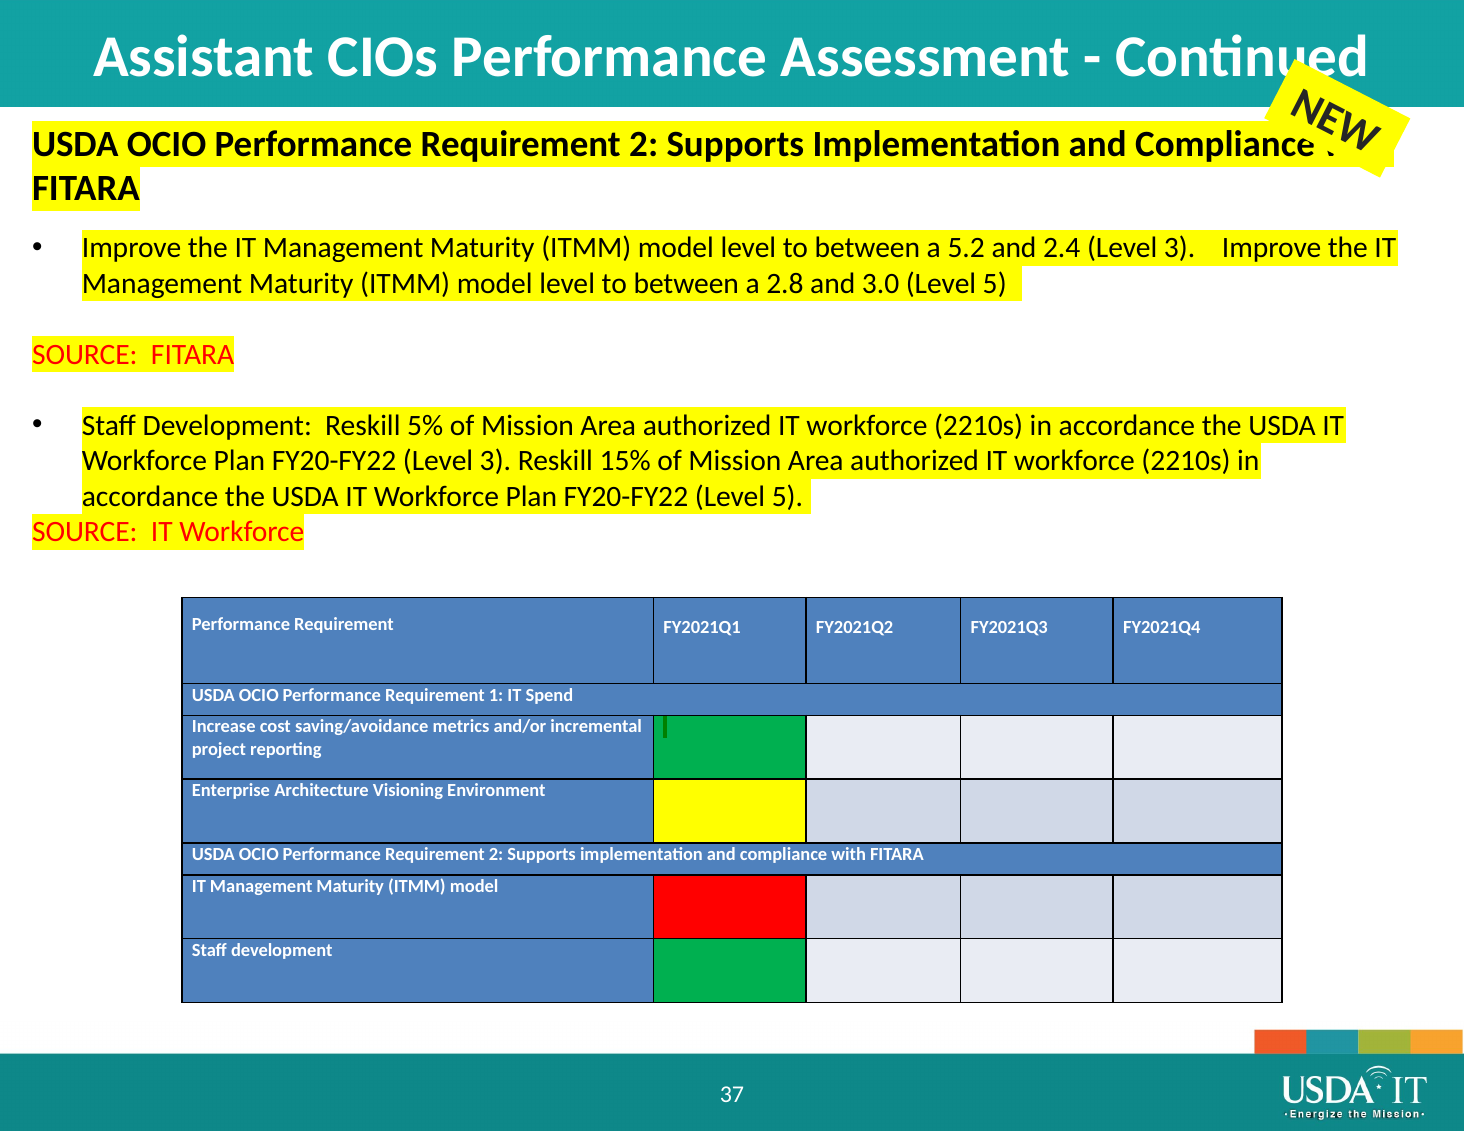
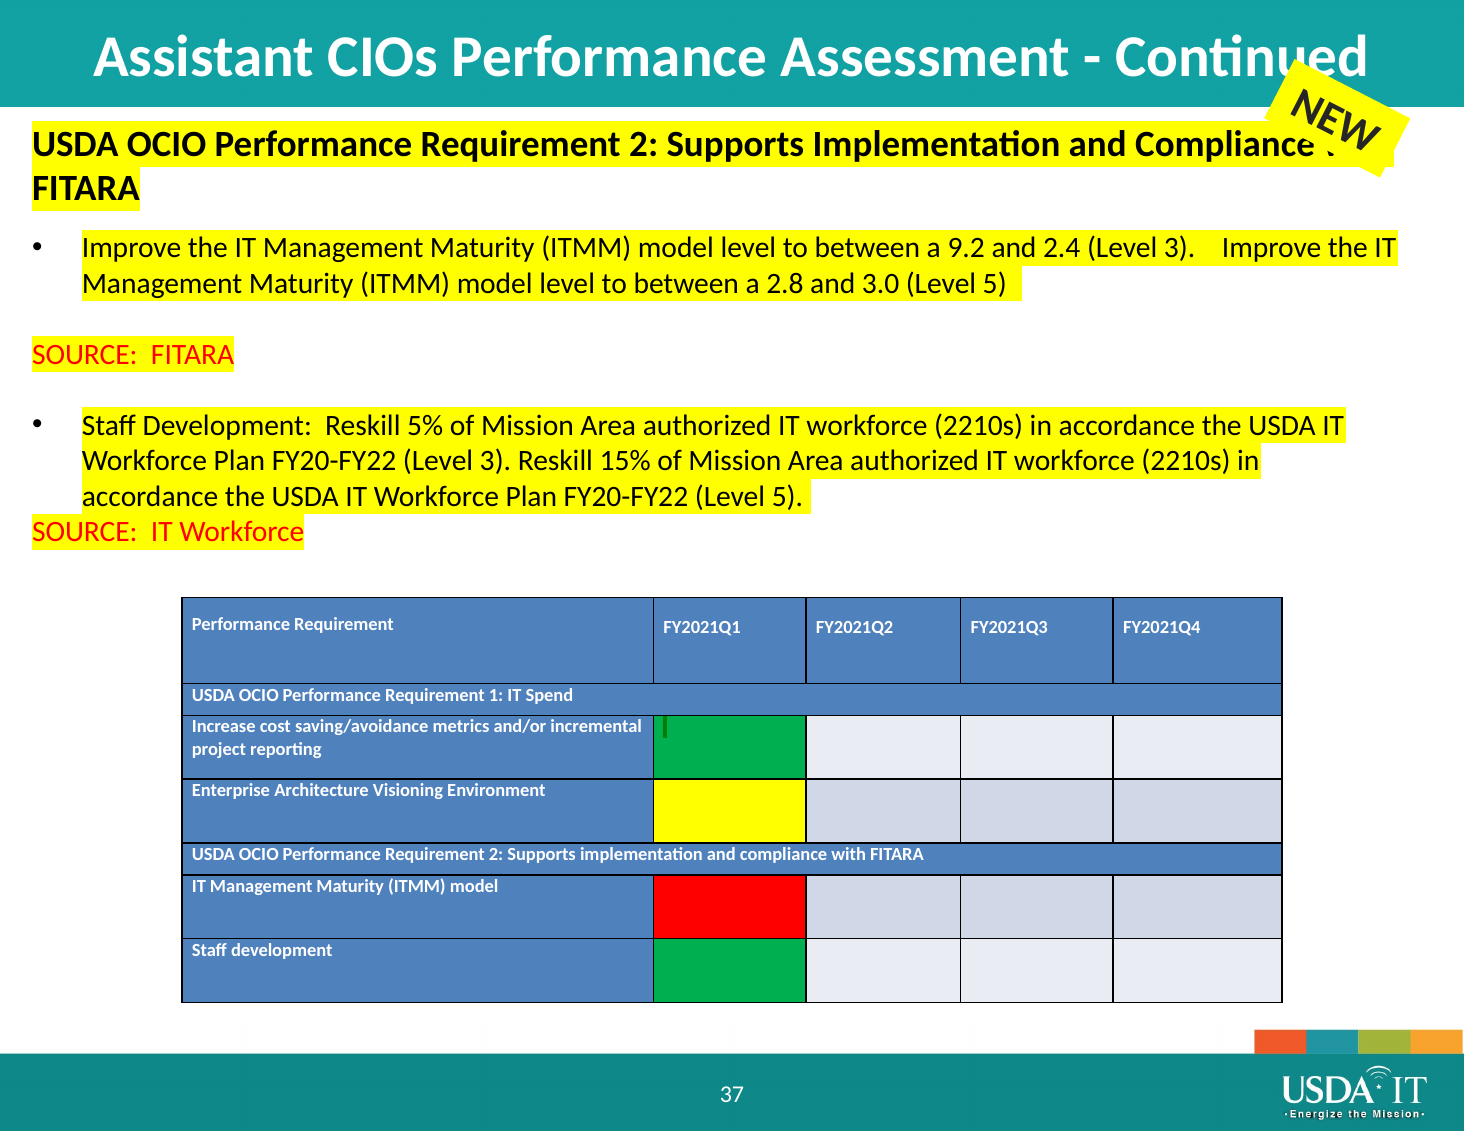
5.2: 5.2 -> 9.2 (966, 248)
